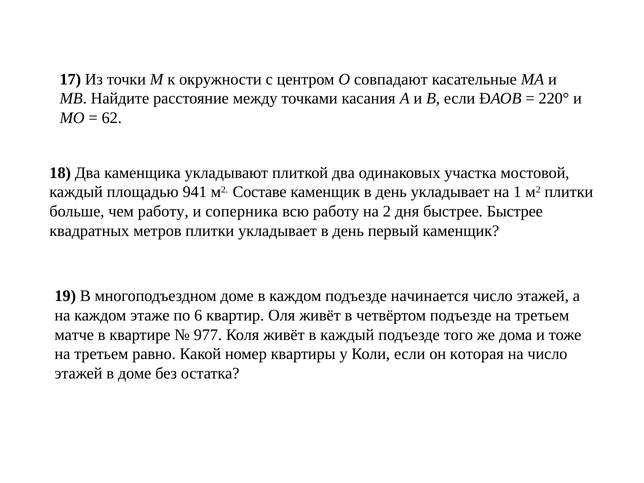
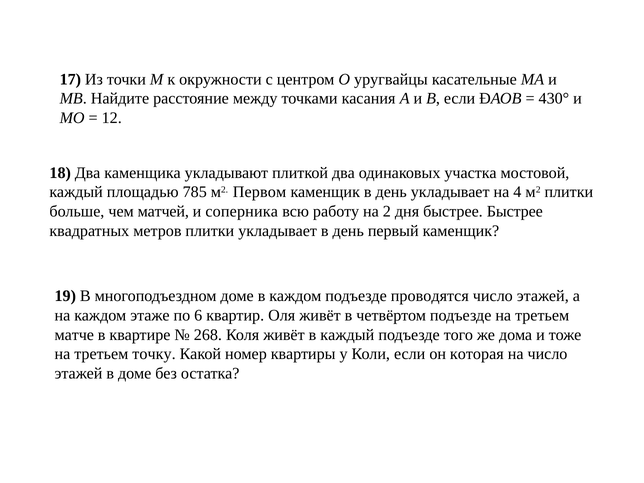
совпадают: совпадают -> уругвайцы (391, 79)
220°: 220° -> 430° (554, 99)
62: 62 -> 12 (112, 118)
941: 941 -> 785 (195, 192)
Составе: Составе -> Первом (260, 192)
1: 1 -> 4 (517, 192)
чем работу: работу -> матчей (163, 211)
начинается: начинается -> проводятся (430, 296)
977: 977 -> 268 (208, 335)
равно: равно -> точку (154, 354)
